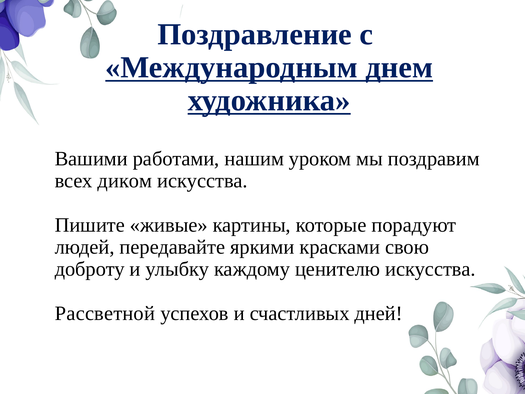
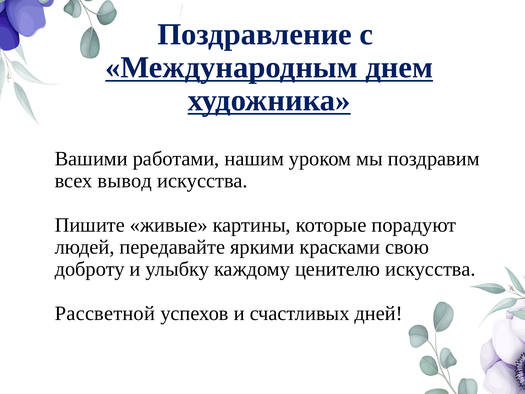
диком: диком -> вывод (125, 181)
